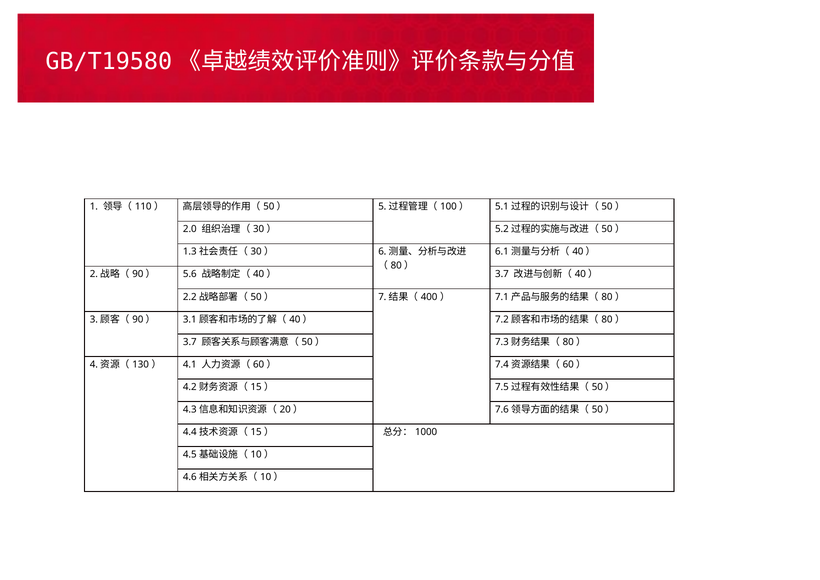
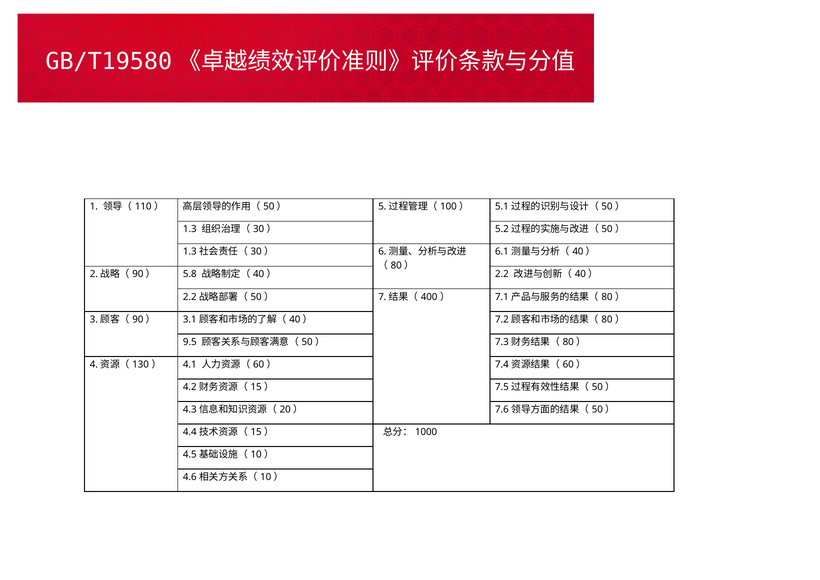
2.0: 2.0 -> 1.3 (190, 229)
5.6: 5.6 -> 5.8 (190, 274)
3.7: 3.7 -> 2.2 (502, 274)
3.7: 3.7 -> 9.5 (190, 342)
